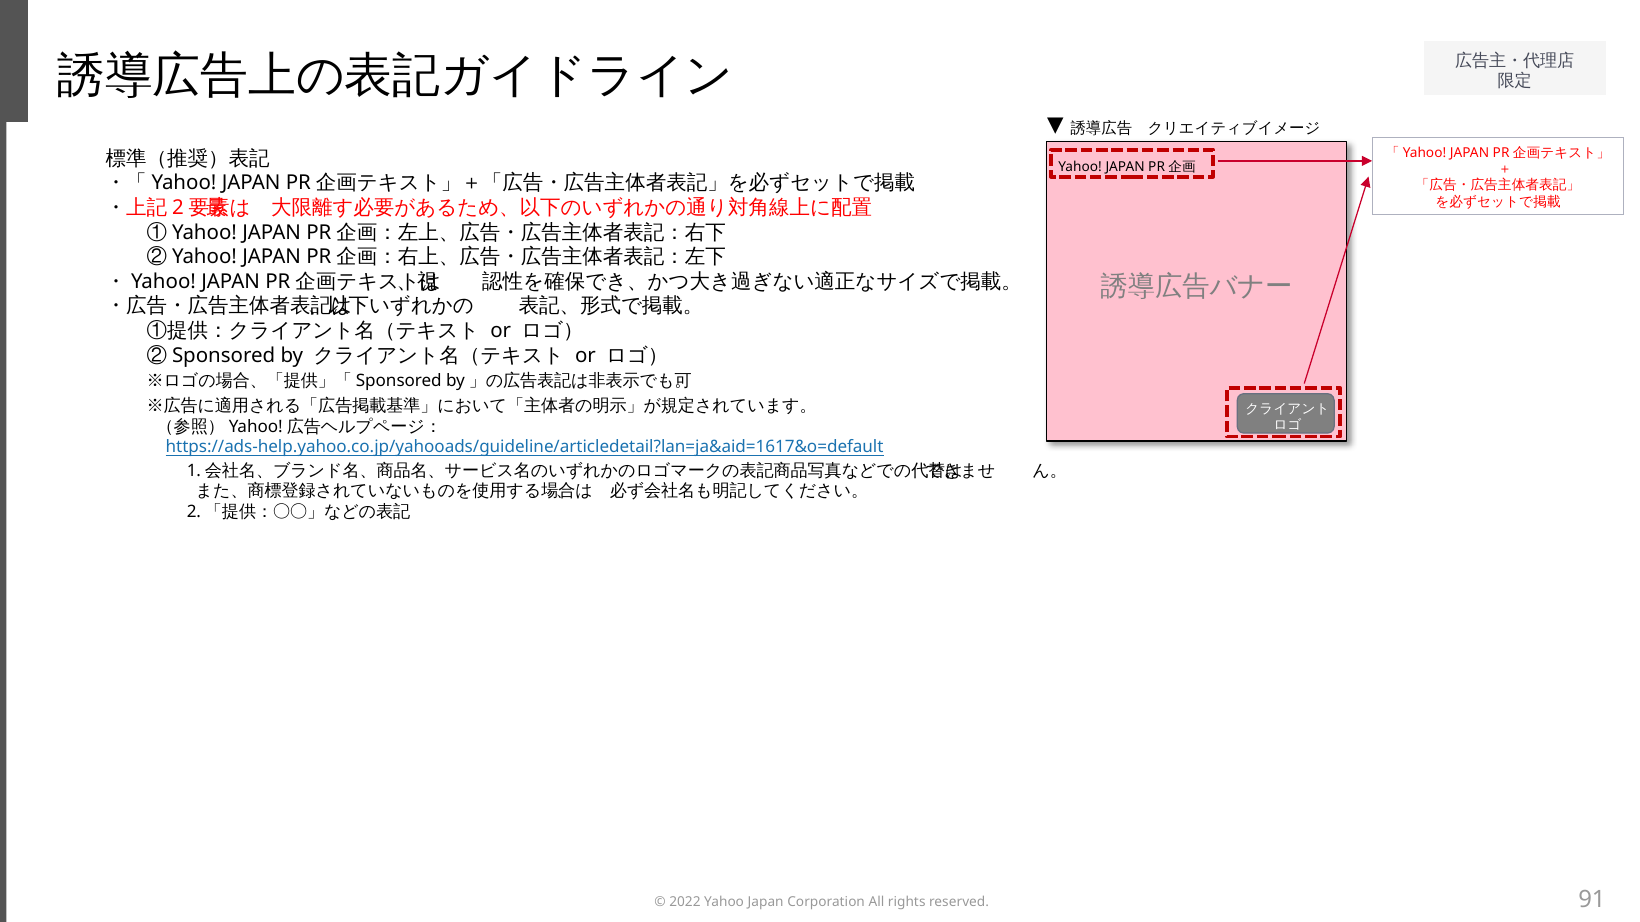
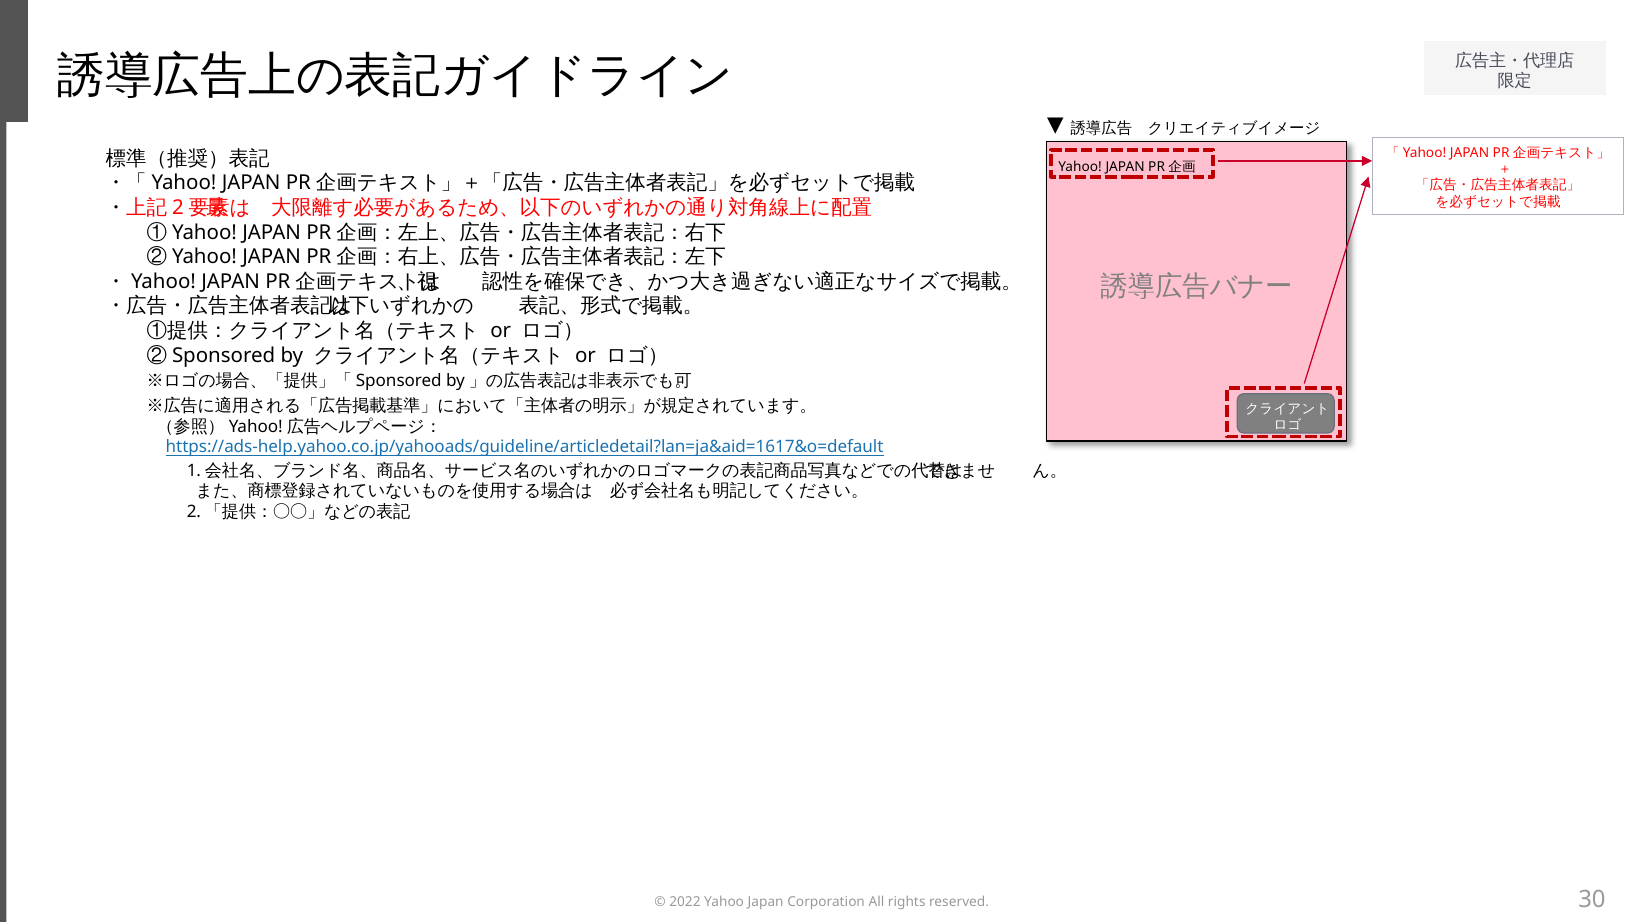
91: 91 -> 30 (1592, 900)
